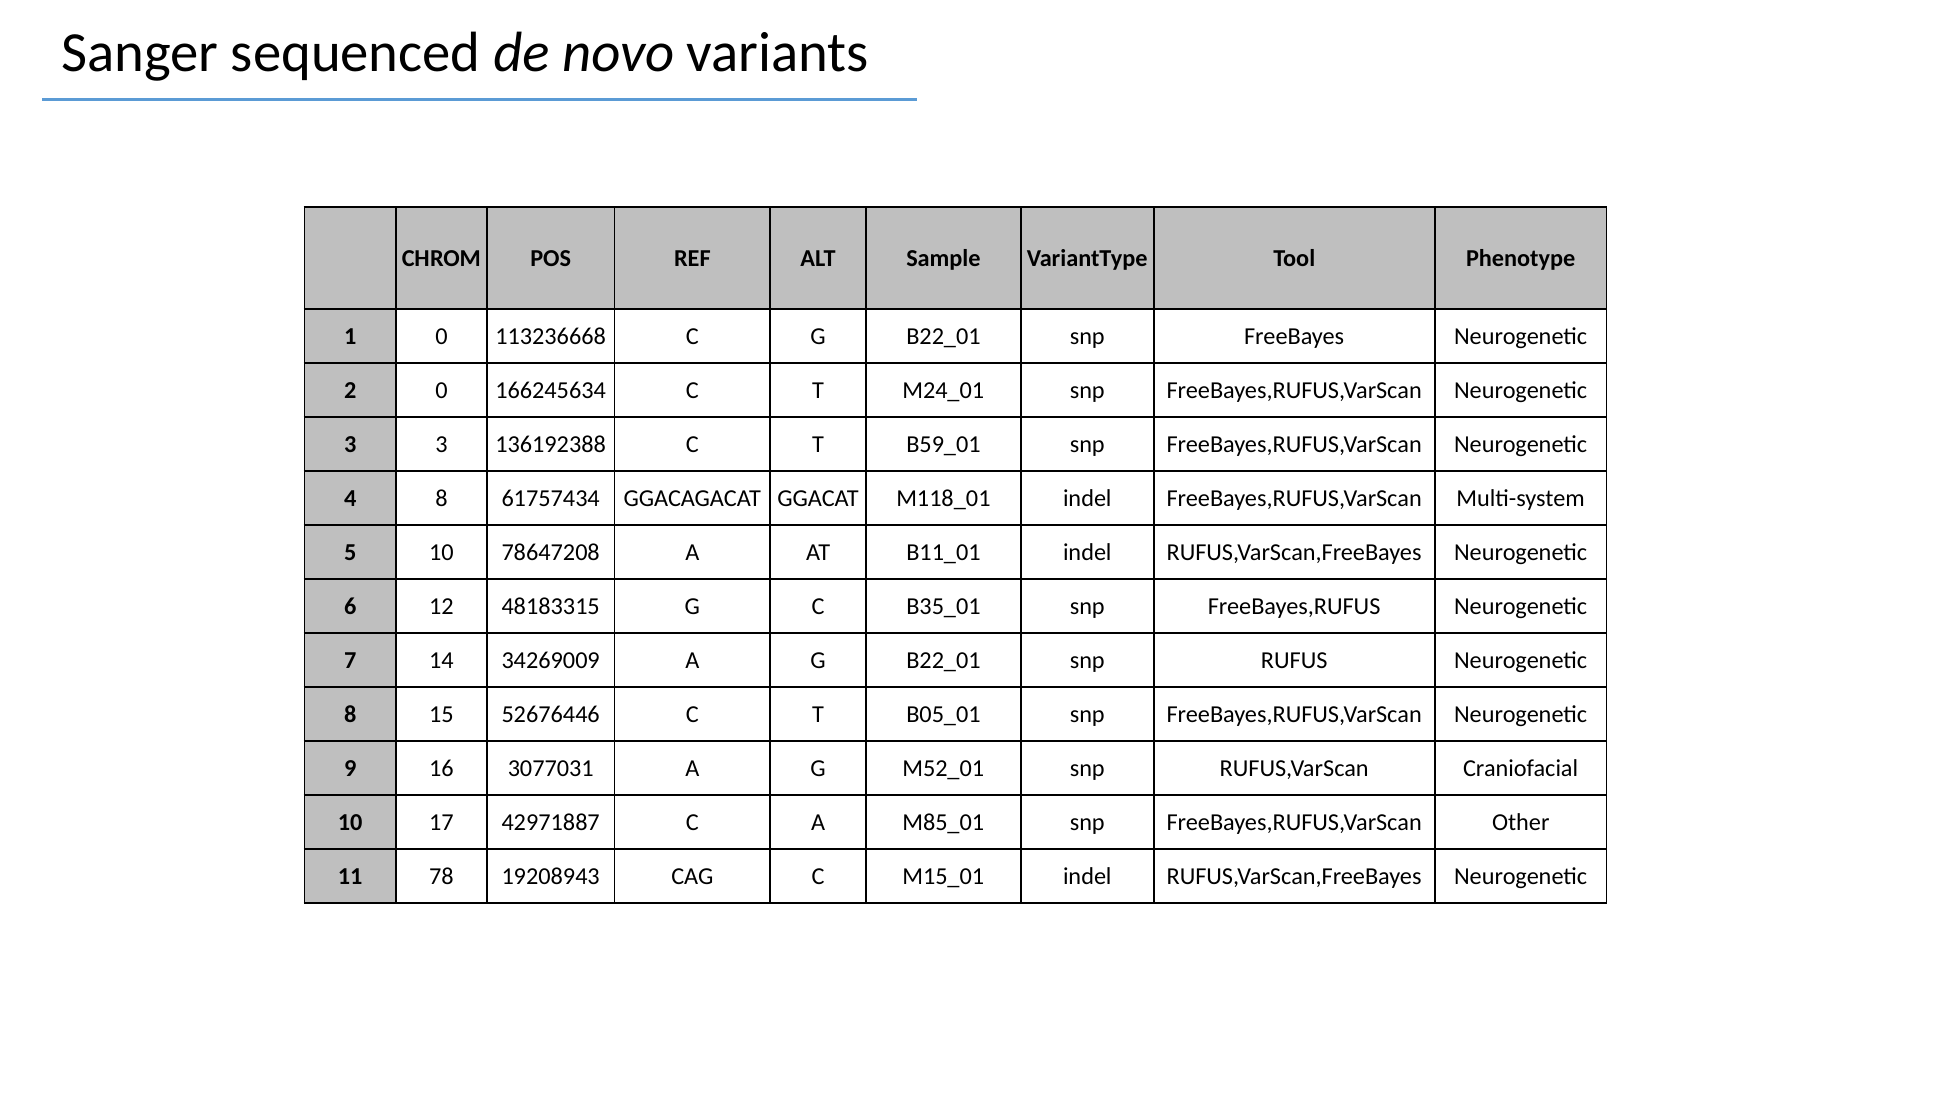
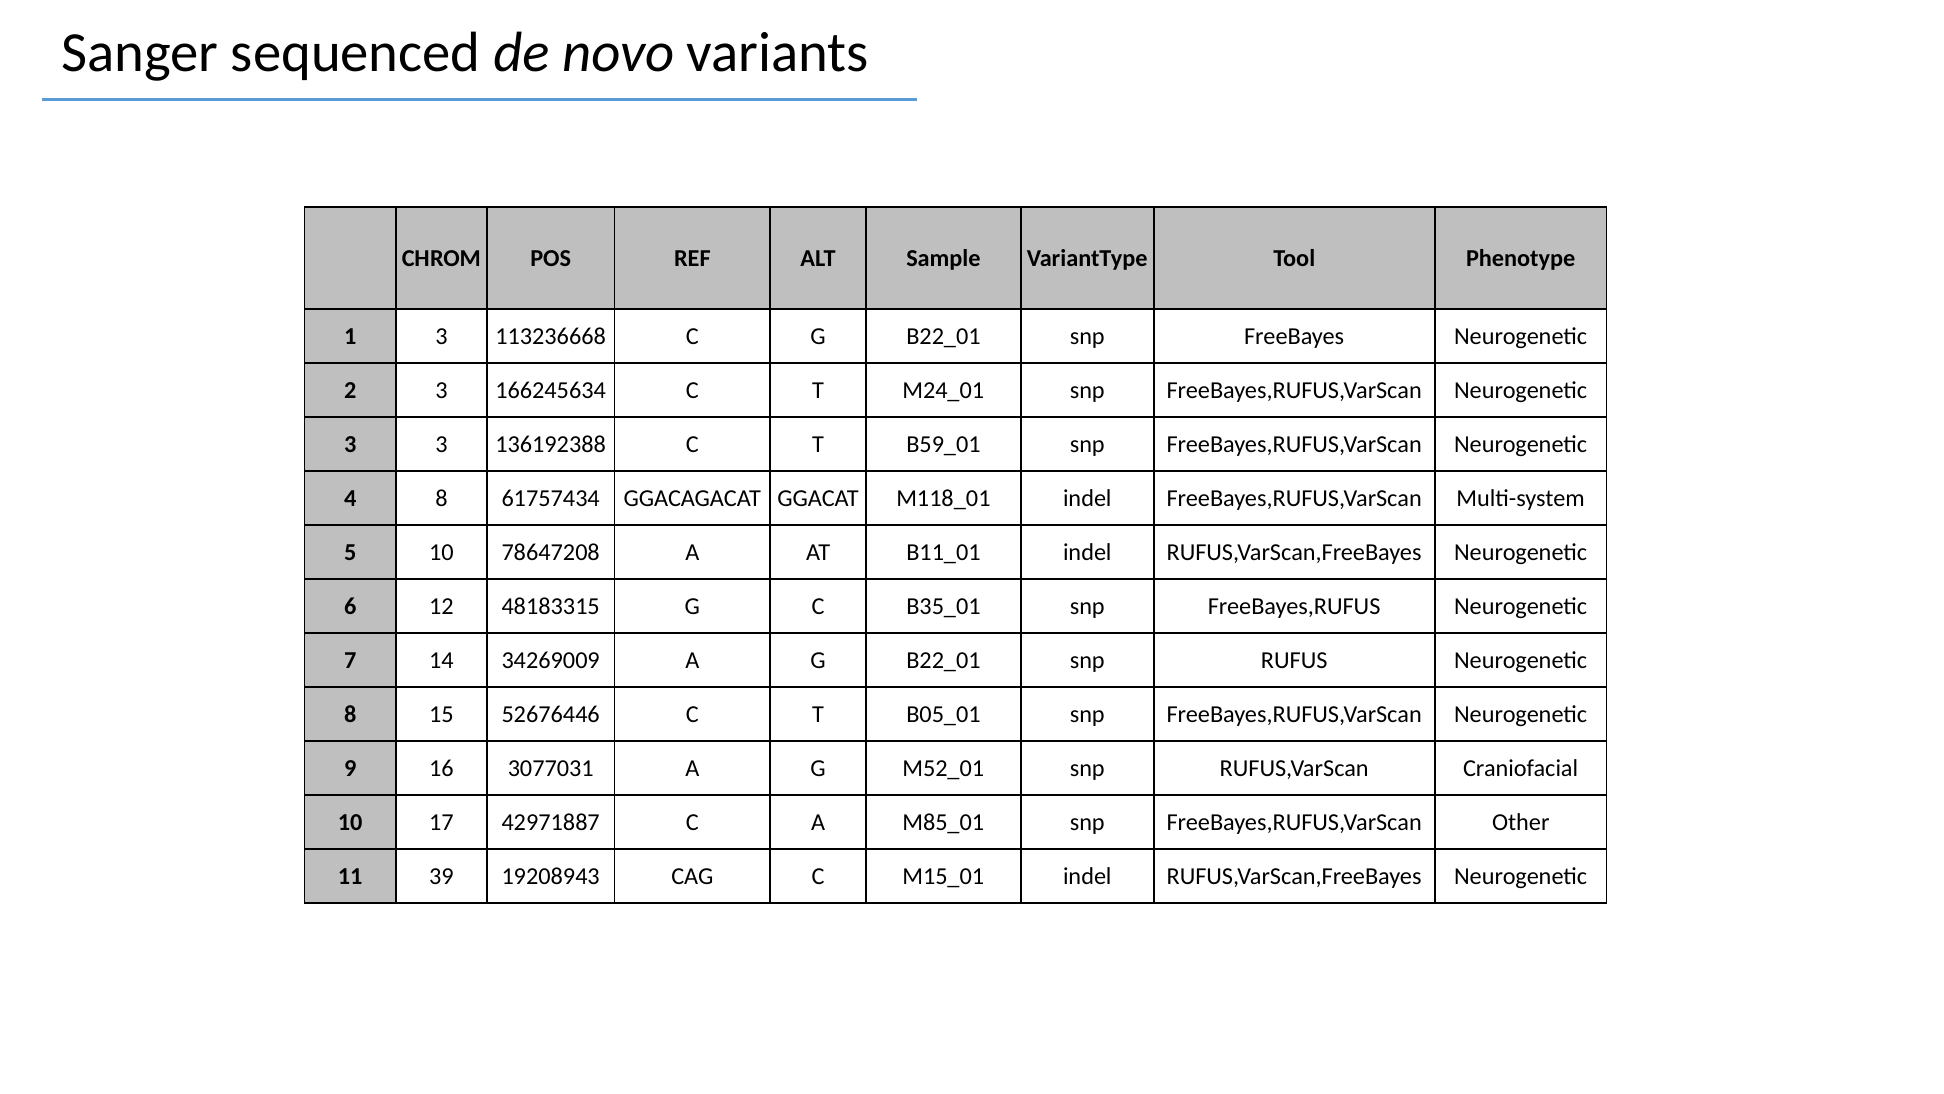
1 0: 0 -> 3 (442, 337)
2 0: 0 -> 3 (442, 391)
78: 78 -> 39 (441, 876)
